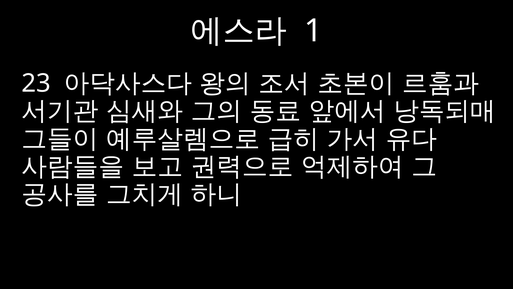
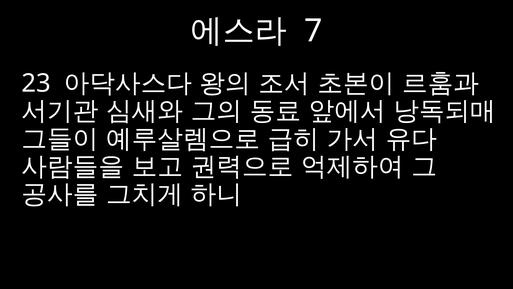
1: 1 -> 7 (313, 31)
